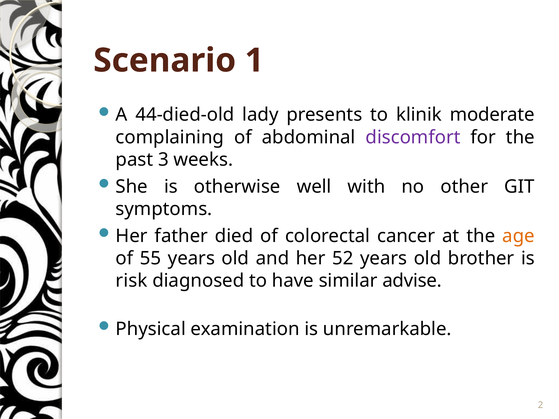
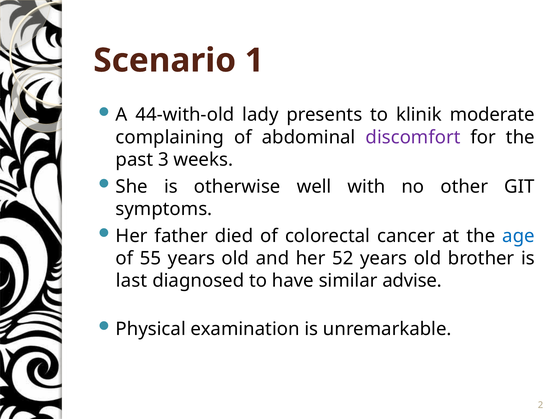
44-died-old: 44-died-old -> 44-with-old (185, 115)
age colour: orange -> blue (518, 236)
risk: risk -> last (132, 281)
